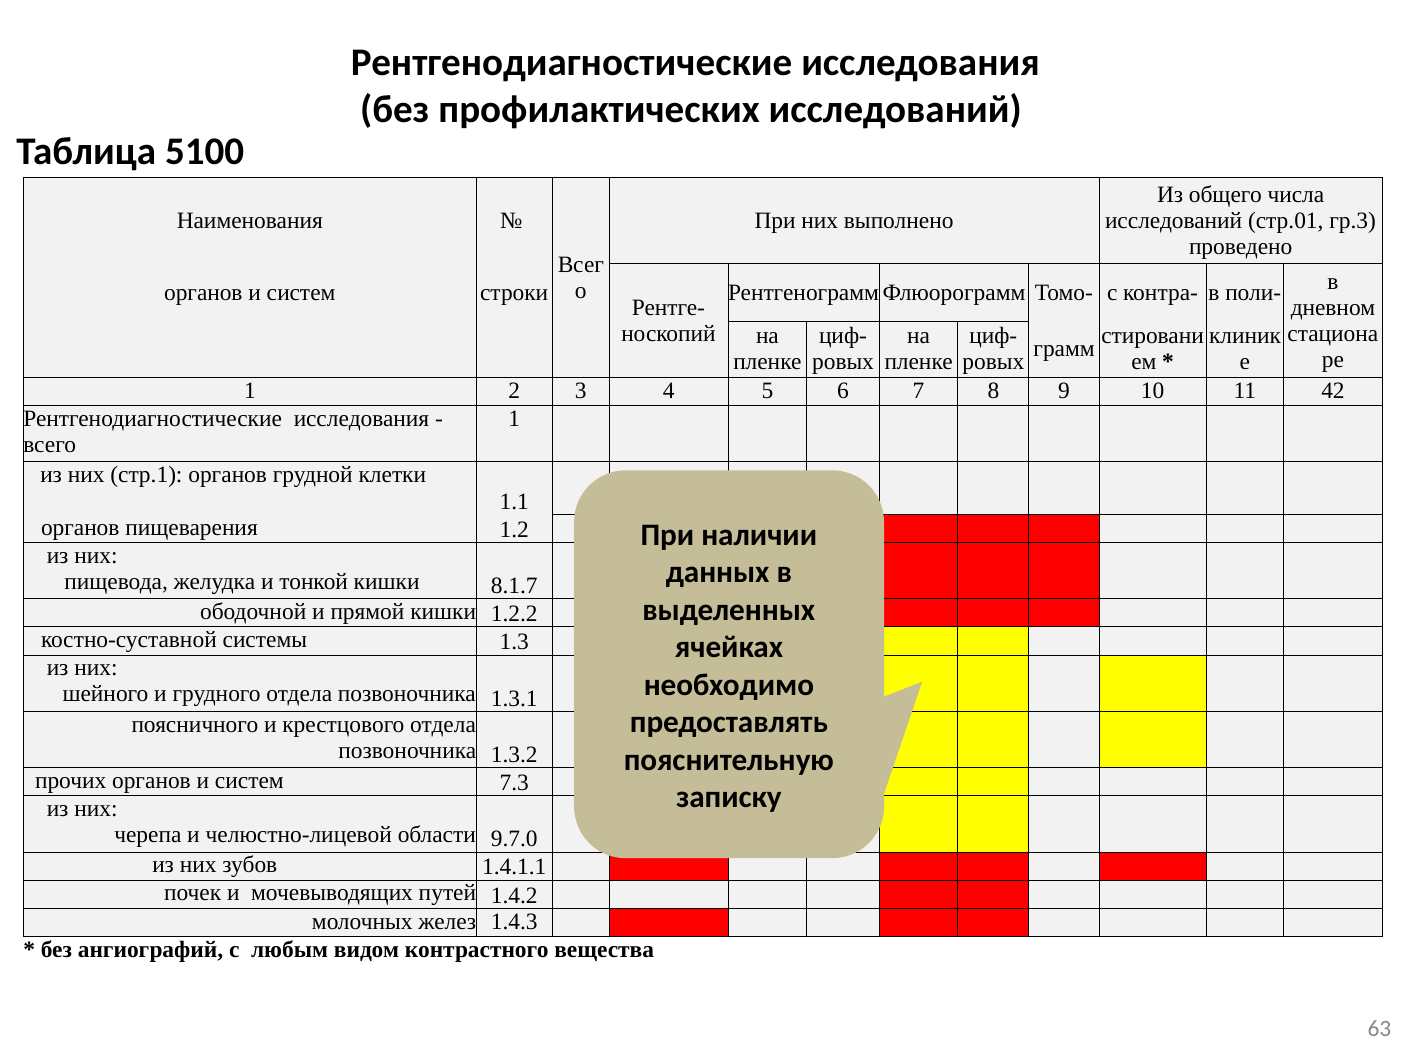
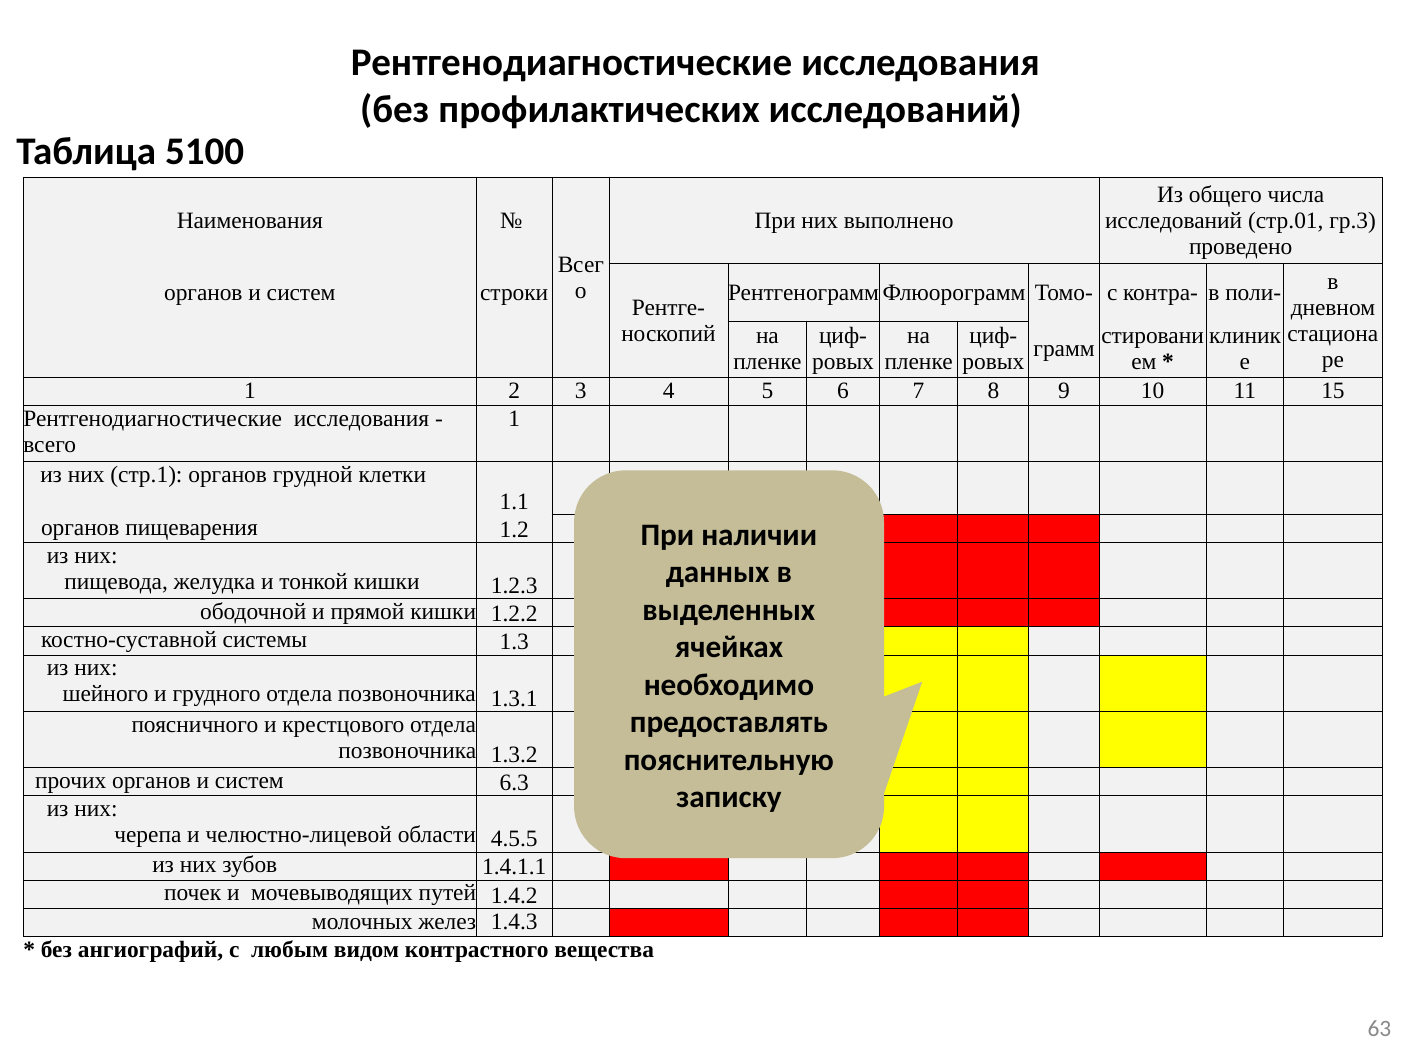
42: 42 -> 15 (1333, 390)
8.1.7: 8.1.7 -> 1.2.3 (514, 586)
7.3: 7.3 -> 6.3 (514, 782)
9.7.0: 9.7.0 -> 4.5.5 (514, 839)
